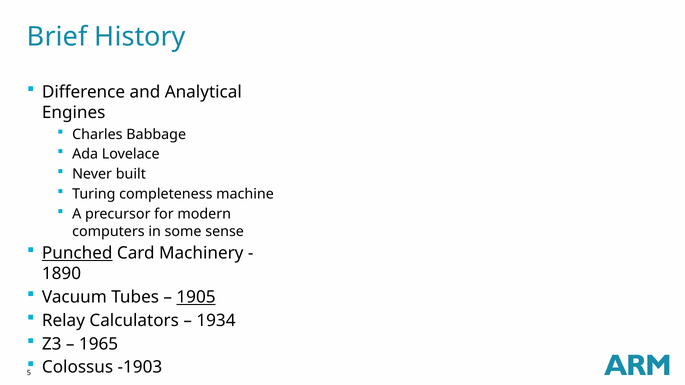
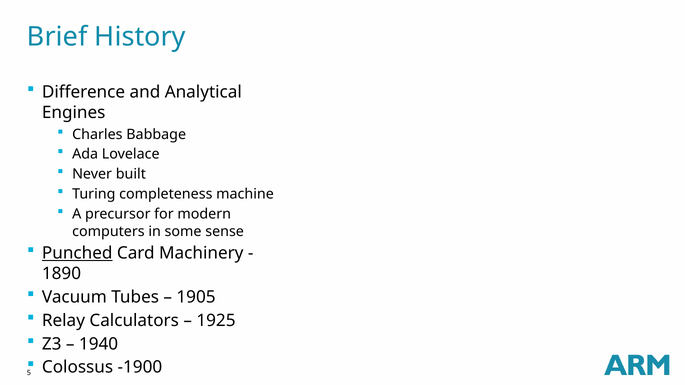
1905 underline: present -> none (196, 297)
1934: 1934 -> 1925 (216, 321)
1965: 1965 -> 1940 (99, 344)
-1903: -1903 -> -1900 (140, 368)
